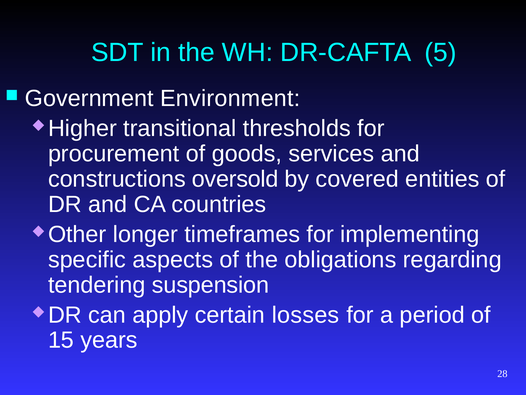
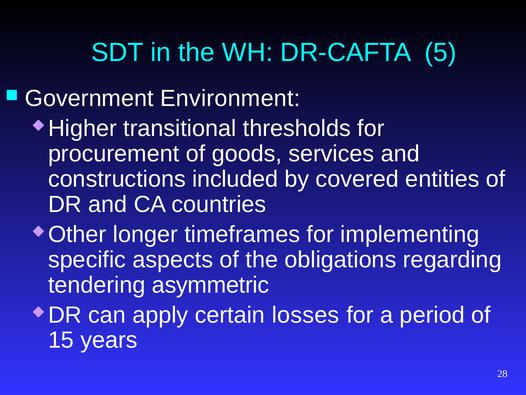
oversold: oversold -> included (235, 179)
suspension: suspension -> asymmetric (211, 285)
